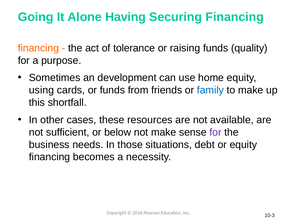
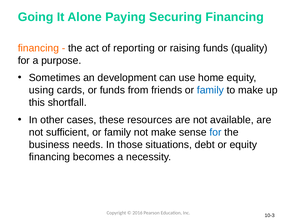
Having: Having -> Paying (125, 17)
tolerance: tolerance -> reporting (134, 48)
sufficient or below: below -> family (118, 132)
for colour: purple -> blue (215, 132)
